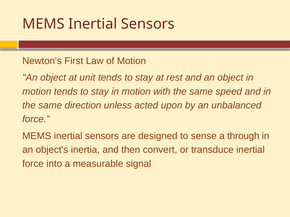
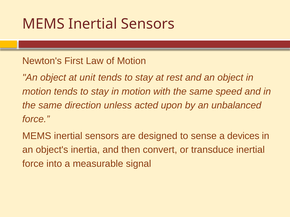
through: through -> devices (243, 136)
